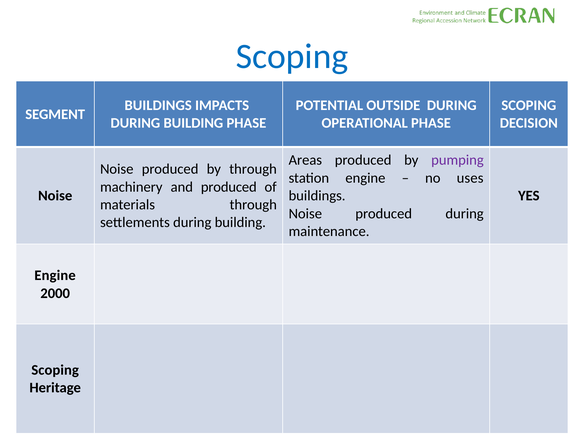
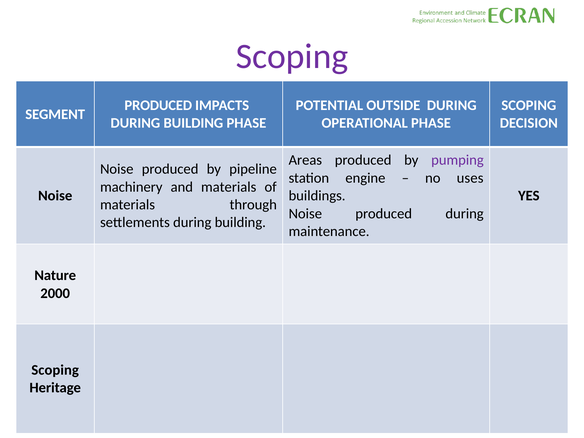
Scoping colour: blue -> purple (292, 57)
BUILDINGS: BUILDINGS -> PRODUCED (158, 105)
by through: through -> pipeline (253, 169)
and produced: produced -> materials (229, 187)
Engine: Engine -> Nature (55, 275)
